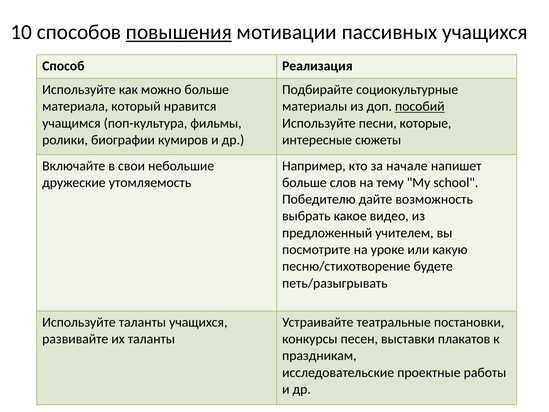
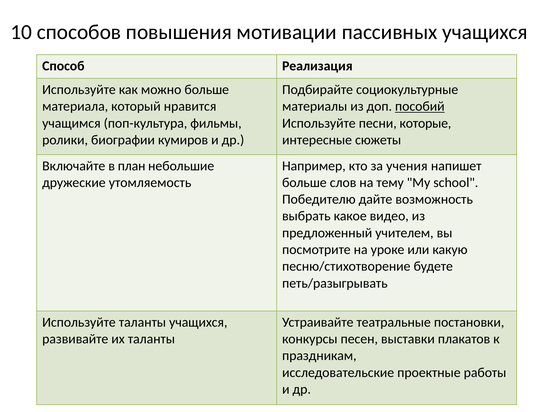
повышения underline: present -> none (179, 32)
свои: свои -> план (132, 166)
начале: начале -> учения (407, 166)
